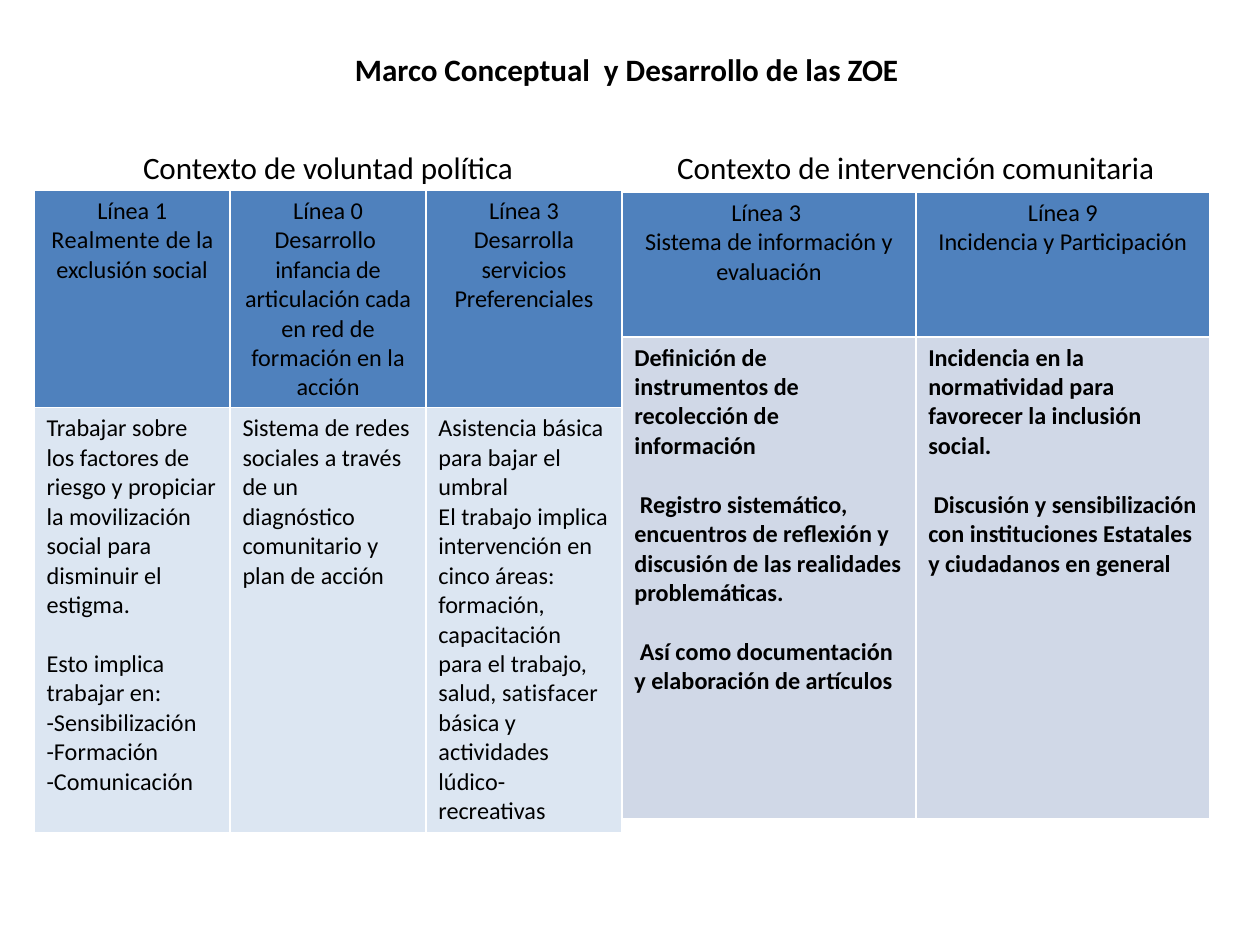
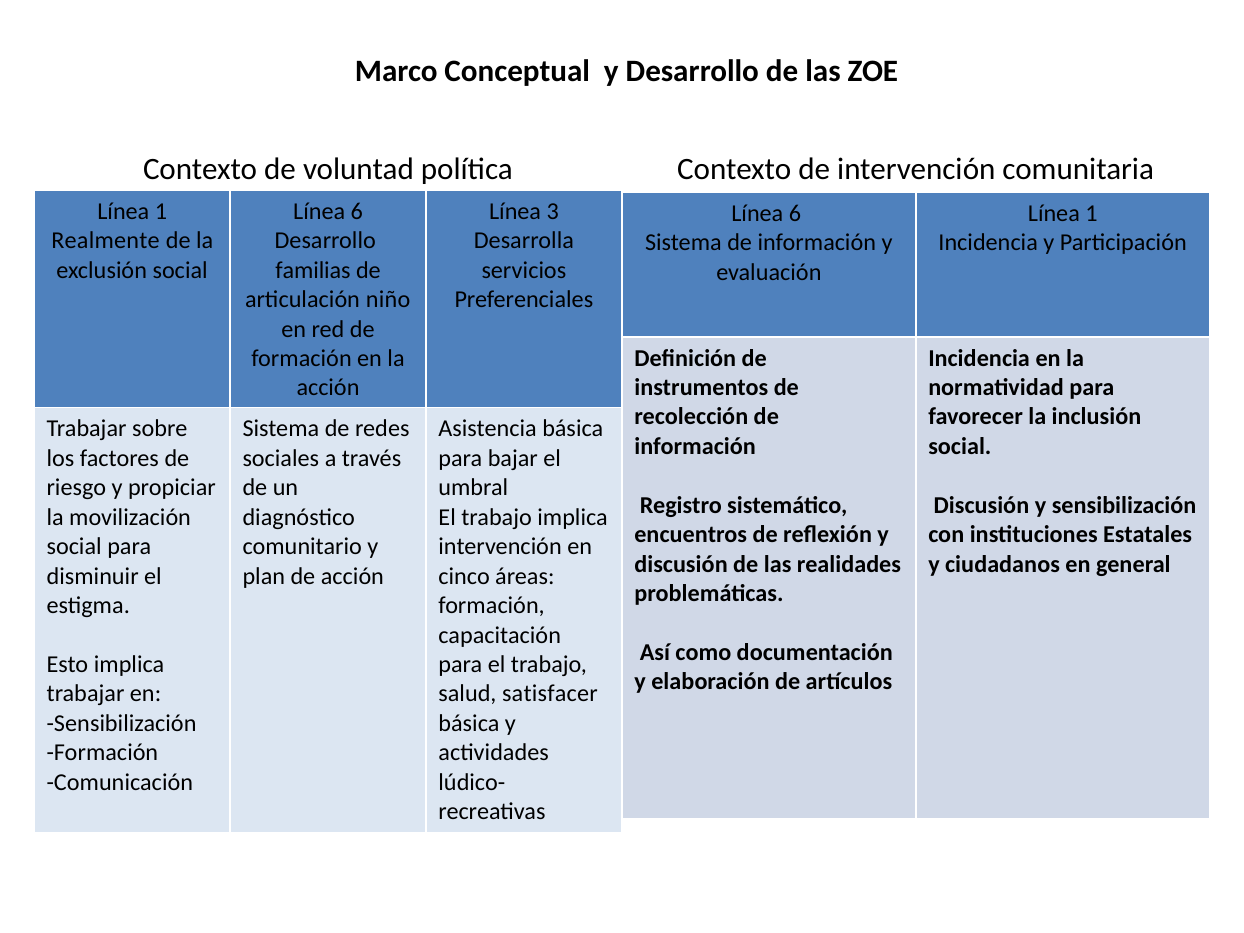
0: 0 -> 6 (357, 211)
3: 3 -> 6 (795, 213)
9: 9 -> 1 (1092, 213)
infancia: infancia -> familias (313, 270)
cada: cada -> niño (388, 300)
